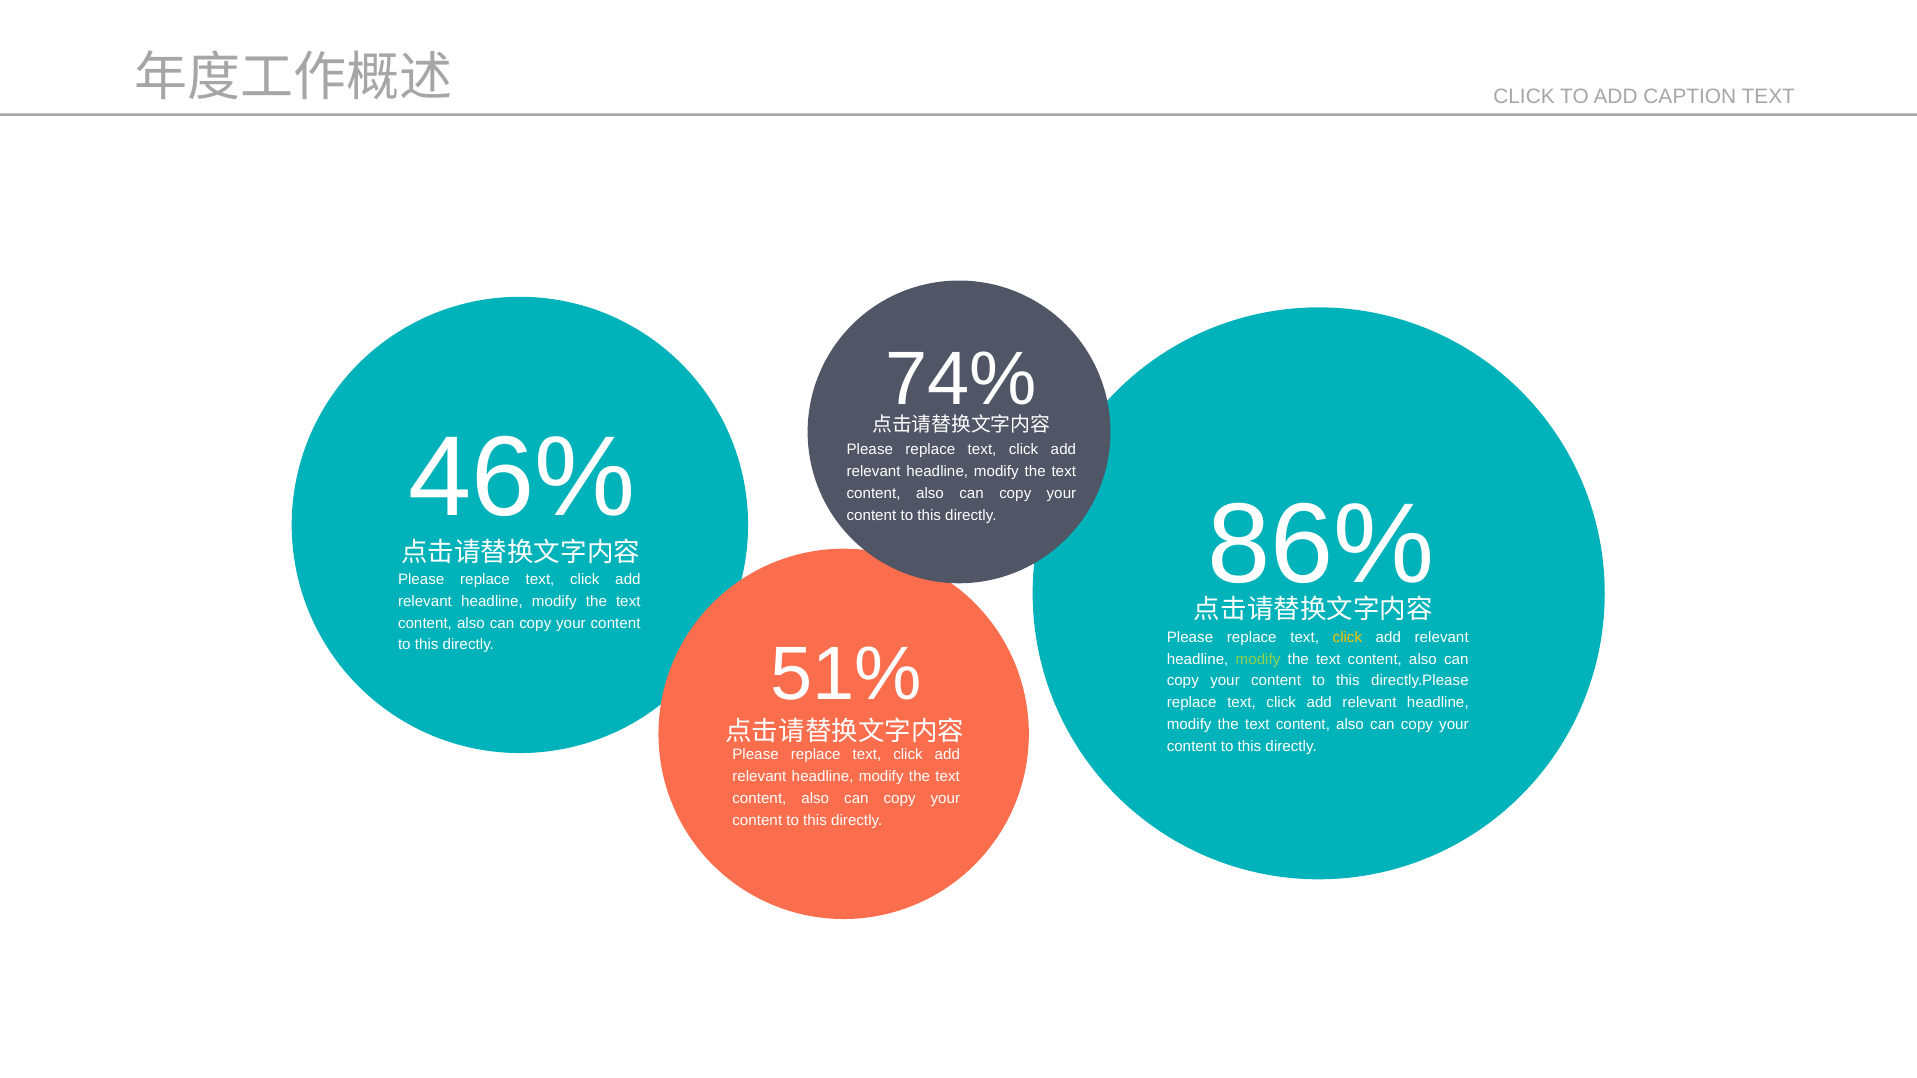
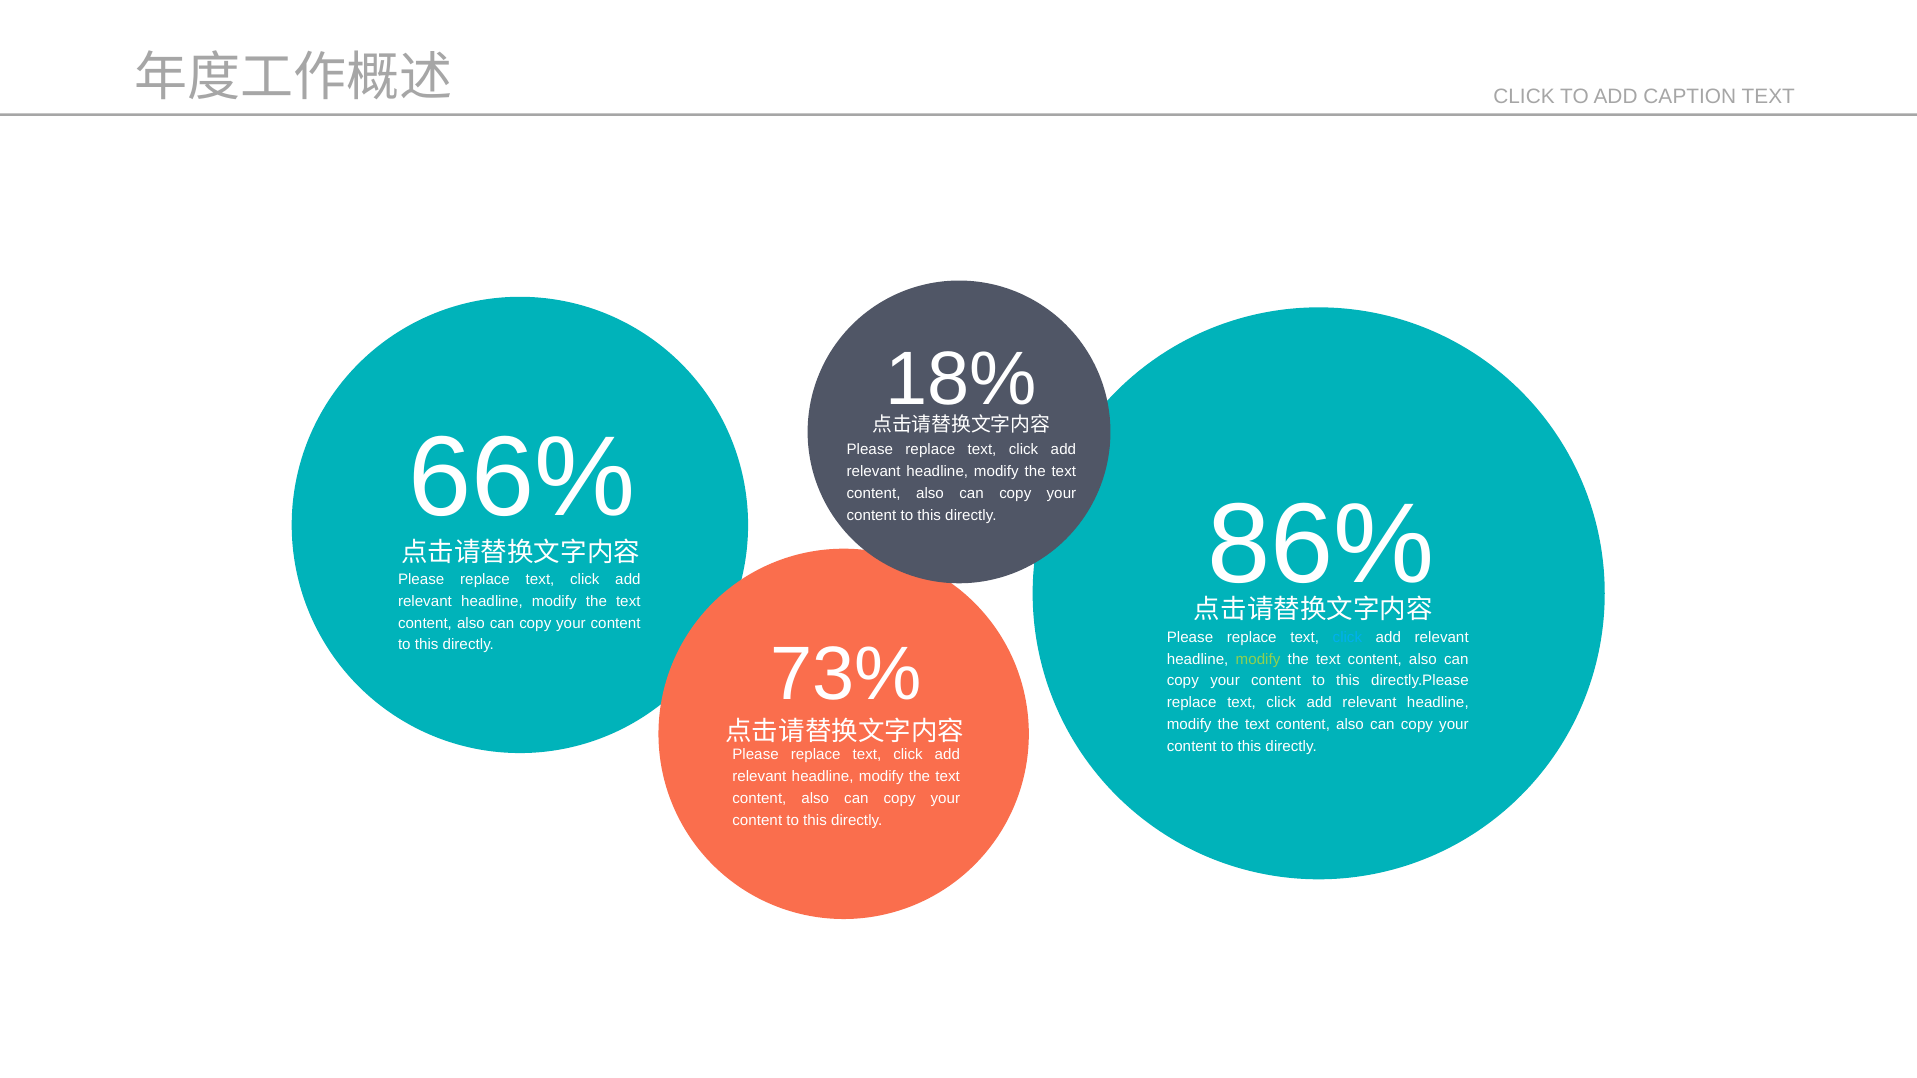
74%: 74% -> 18% (961, 379)
46%: 46% -> 66% (522, 478)
click colour: yellow -> light blue (1347, 638)
51%: 51% -> 73% (846, 675)
